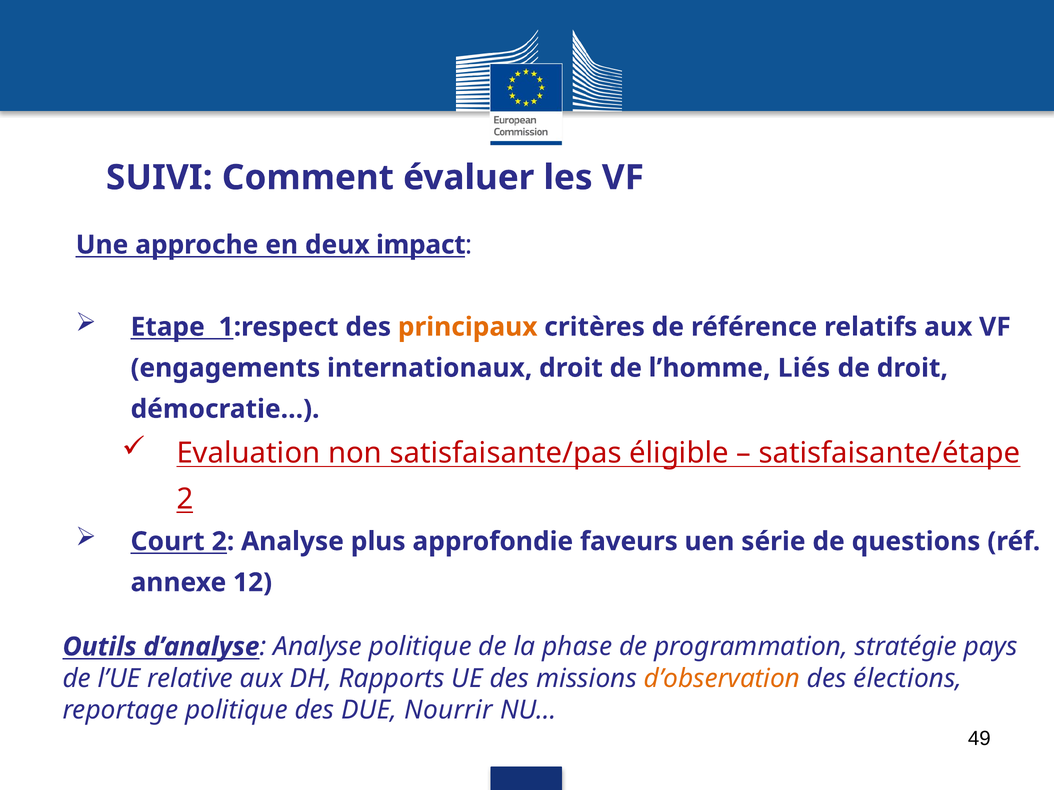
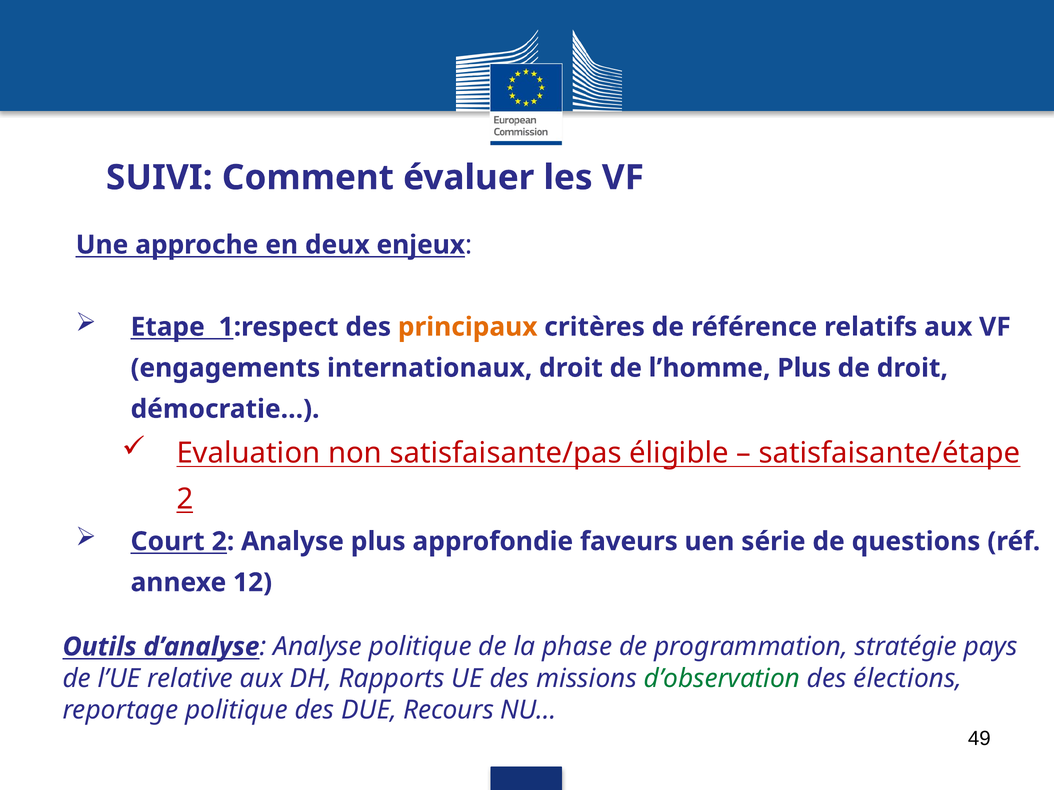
impact: impact -> enjeux (421, 245)
l’homme Liés: Liés -> Plus (804, 368)
d’observation colour: orange -> green (722, 679)
Nourrir: Nourrir -> Recours (449, 710)
